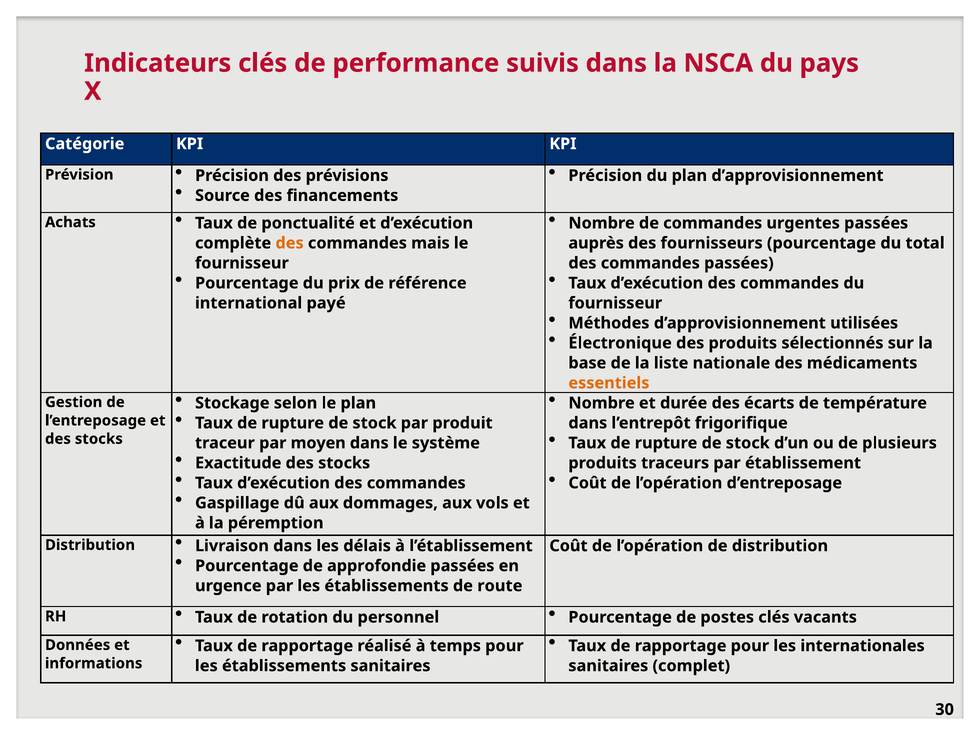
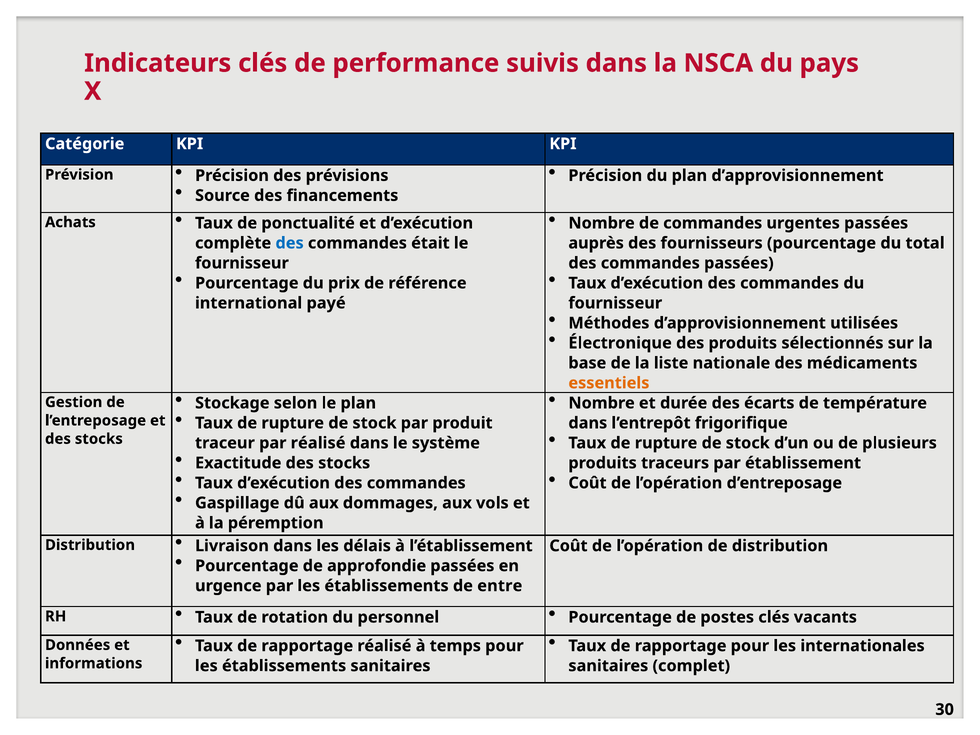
des colour: orange -> blue (290, 243)
mais: mais -> était (430, 243)
par moyen: moyen -> réalisé (318, 443)
route: route -> entre (500, 586)
